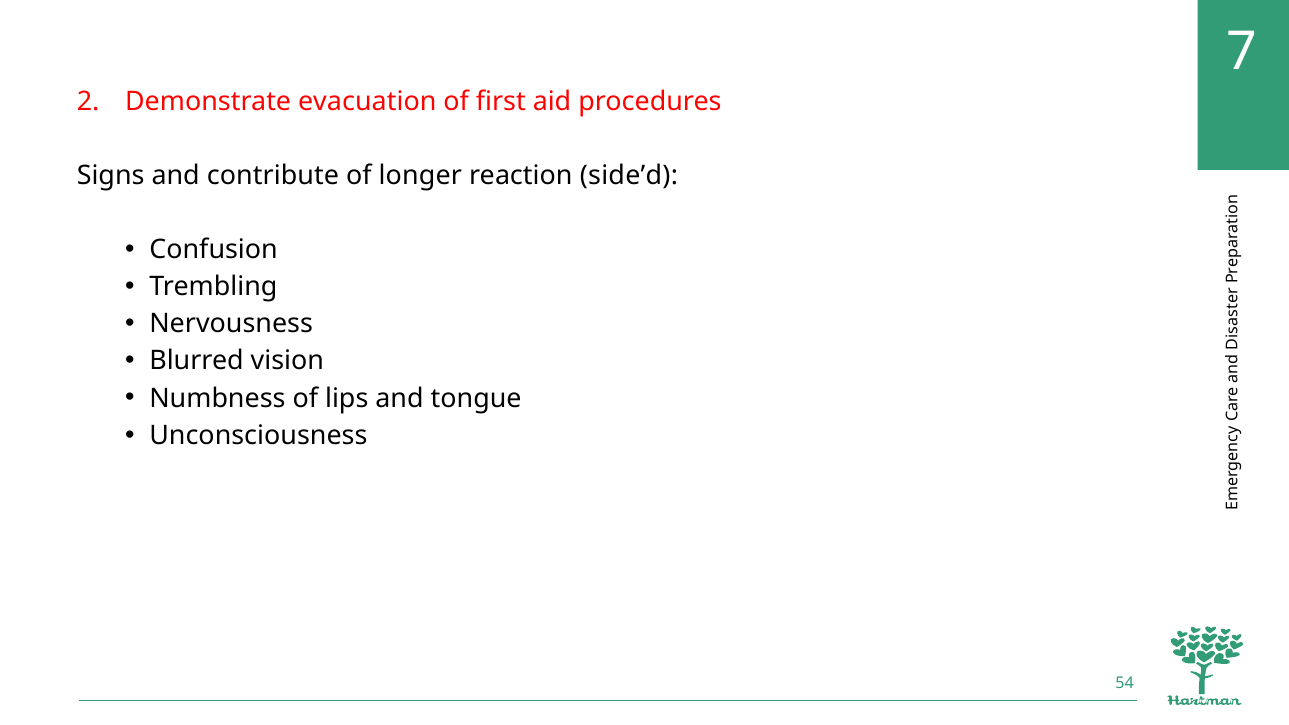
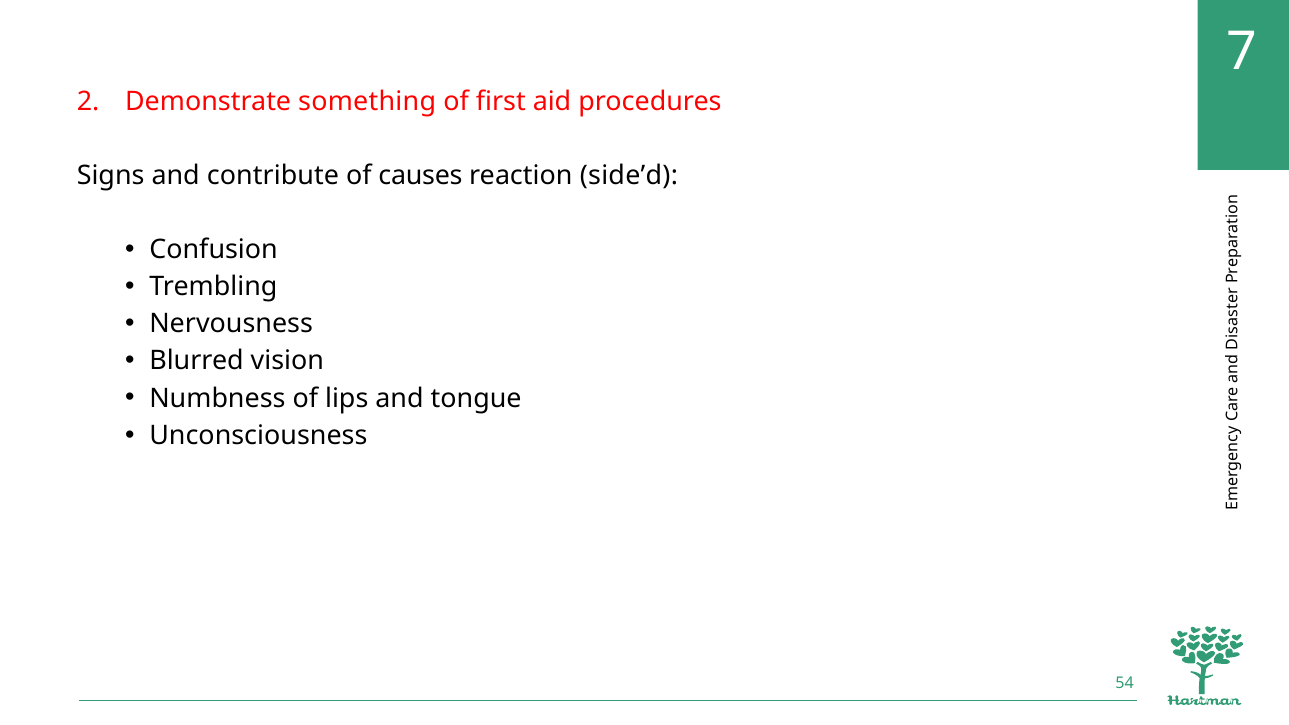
evacuation: evacuation -> something (367, 102)
longer: longer -> causes (420, 176)
